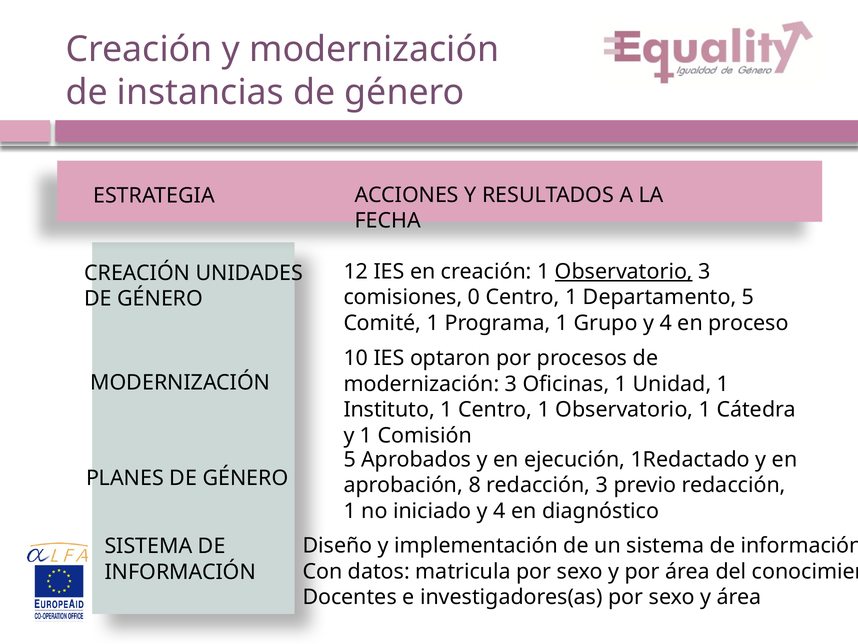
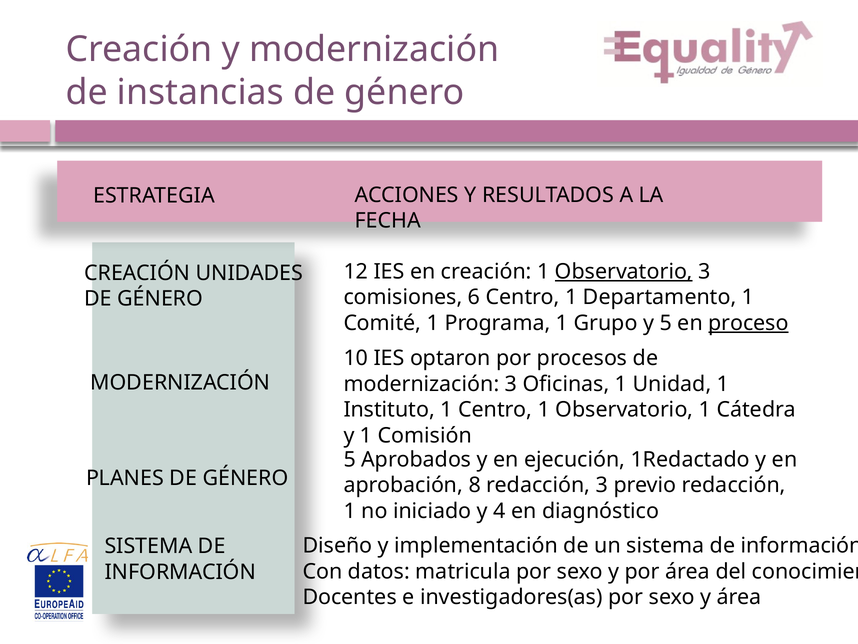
0: 0 -> 6 (474, 297)
Departamento 5: 5 -> 1 (748, 297)
Grupo y 4: 4 -> 5 (666, 323)
proceso underline: none -> present (748, 323)
